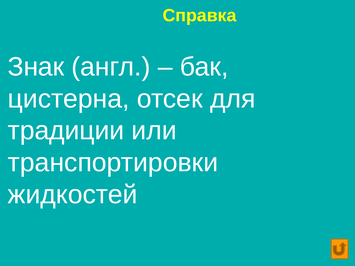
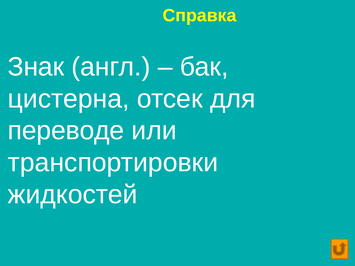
традиции: традиции -> переводе (66, 131)
